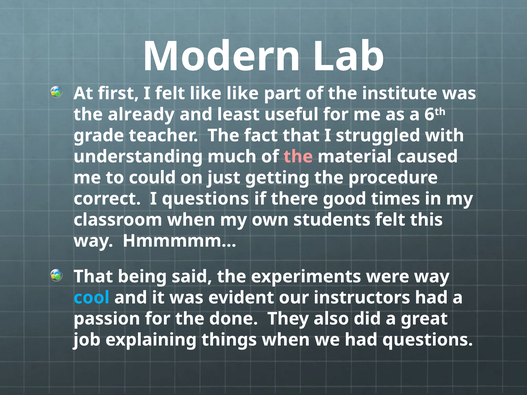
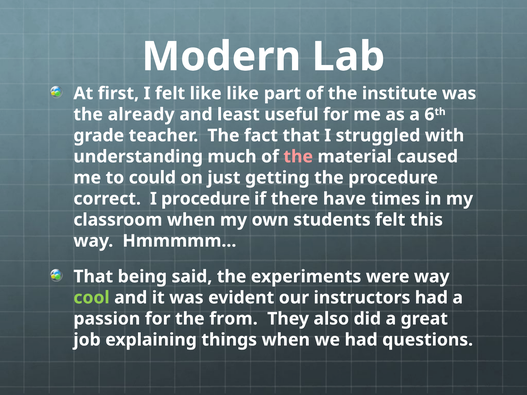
I questions: questions -> procedure (206, 199)
good: good -> have (344, 199)
cool colour: light blue -> light green (92, 298)
done: done -> from (234, 319)
